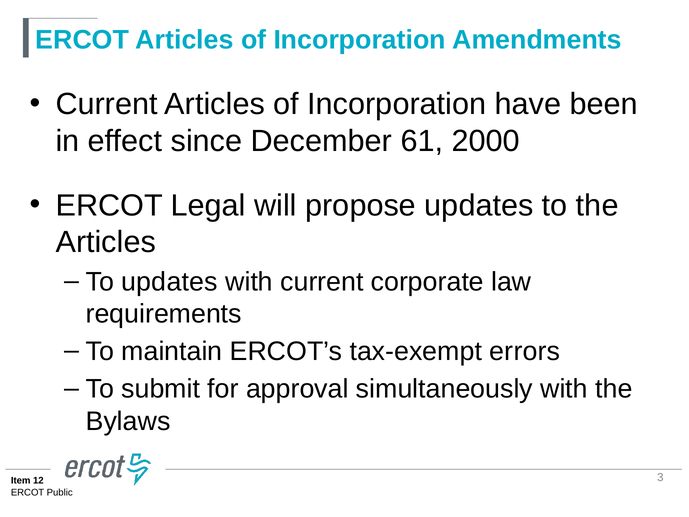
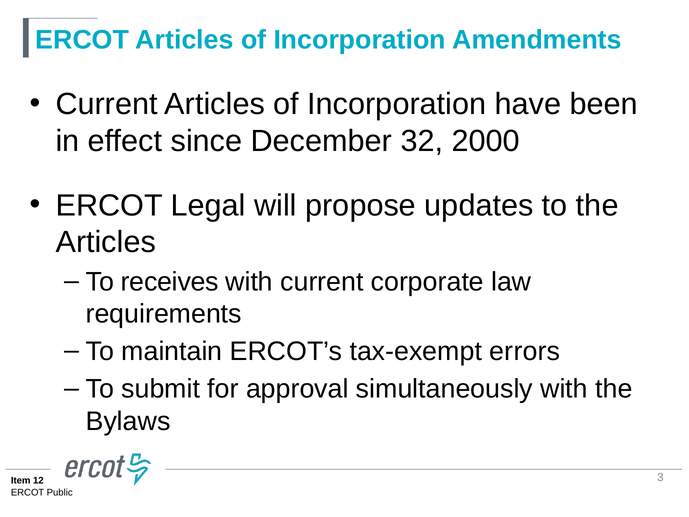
61: 61 -> 32 (422, 141)
To updates: updates -> receives (170, 282)
